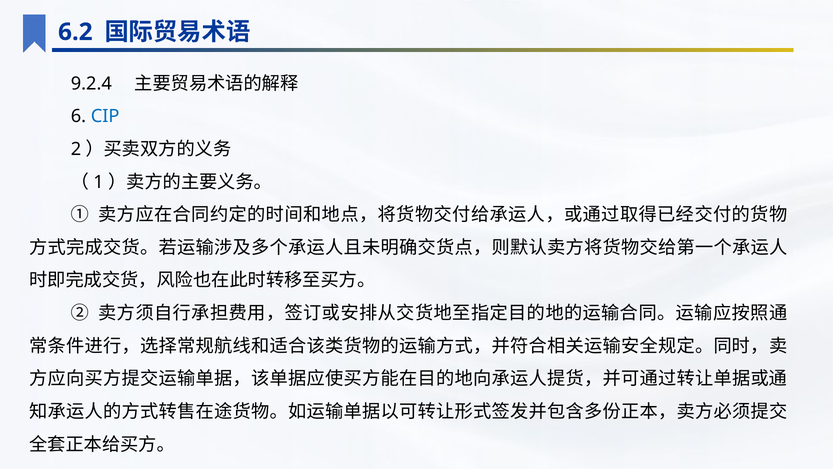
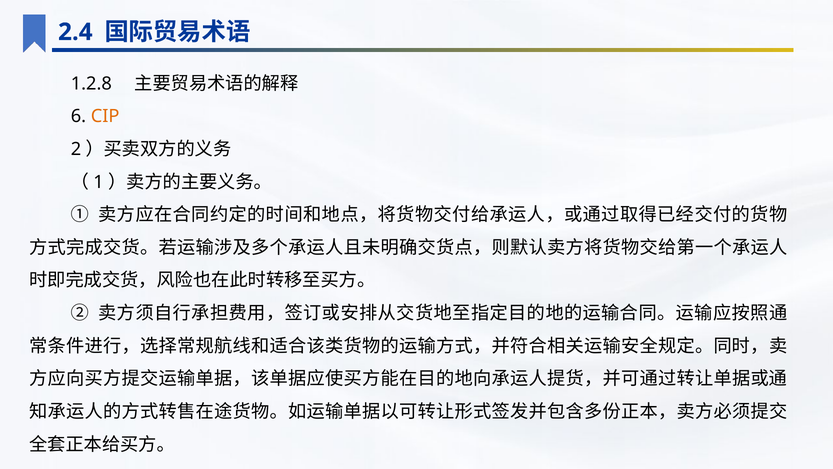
6.2: 6.2 -> 2.4 (75, 32)
9.2.4: 9.2.4 -> 1.2.8 (91, 83)
CIP colour: blue -> orange (105, 116)
